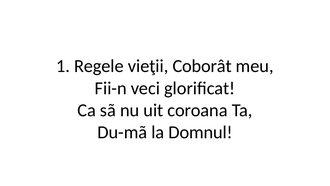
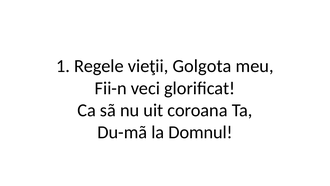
Coborât: Coborât -> Golgota (202, 66)
